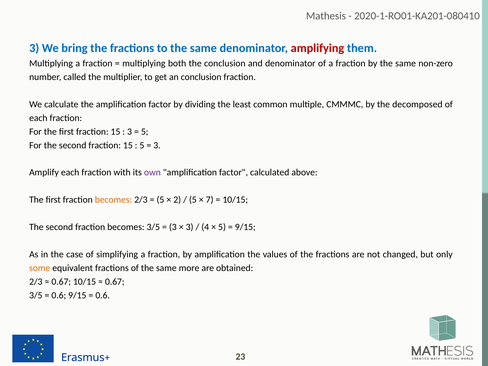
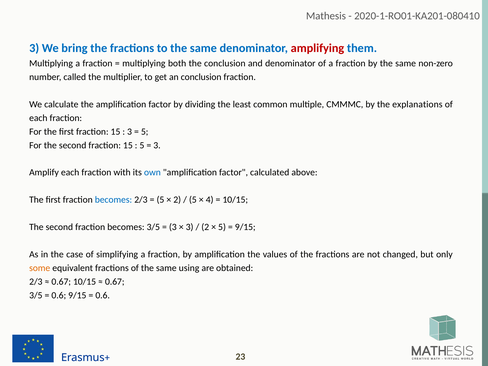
decomposed: decomposed -> explanations (417, 104)
own colour: purple -> blue (152, 173)
becomes colour: orange -> blue (113, 200)
7: 7 -> 4 (210, 200)
4: 4 -> 2 (205, 227)
more: more -> using (189, 268)
